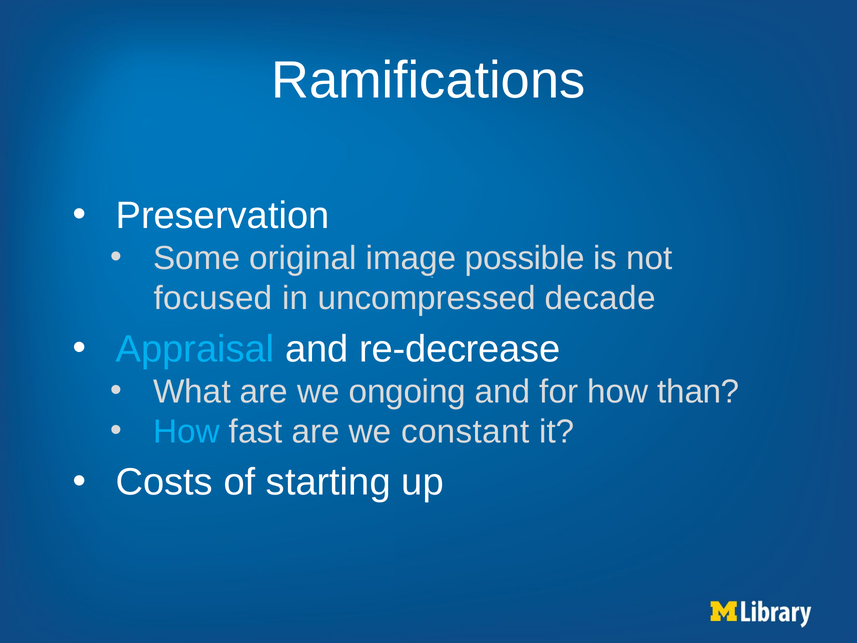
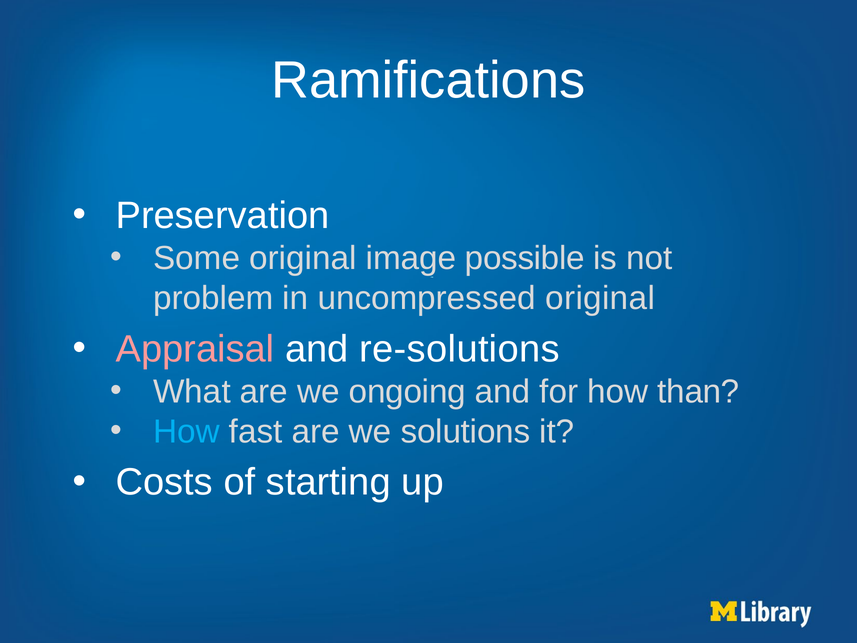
focused: focused -> problem (213, 298)
uncompressed decade: decade -> original (600, 298)
Appraisal colour: light blue -> pink (195, 349)
re-decrease: re-decrease -> re-solutions (460, 349)
constant: constant -> solutions (466, 431)
